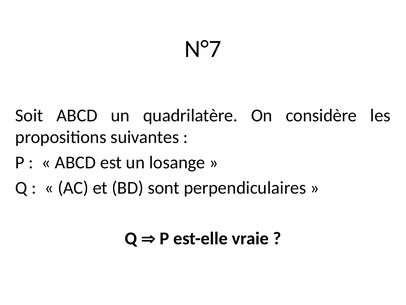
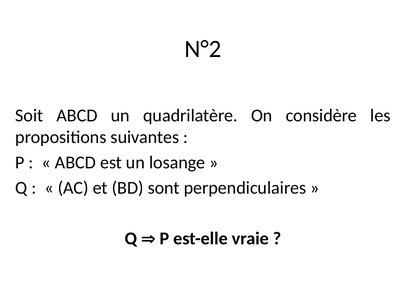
N°7: N°7 -> N°2 (203, 49)
